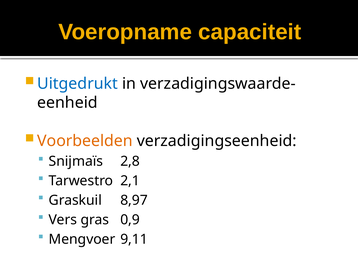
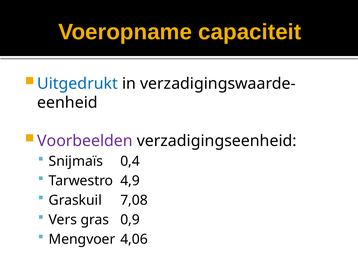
Voorbeelden colour: orange -> purple (85, 141)
2,8: 2,8 -> 0,4 (130, 162)
2,1: 2,1 -> 4,9 (130, 181)
8,97: 8,97 -> 7,08 (134, 201)
9,11: 9,11 -> 4,06 (134, 240)
